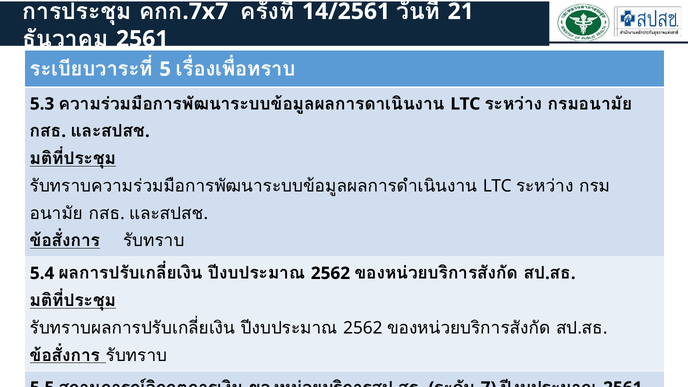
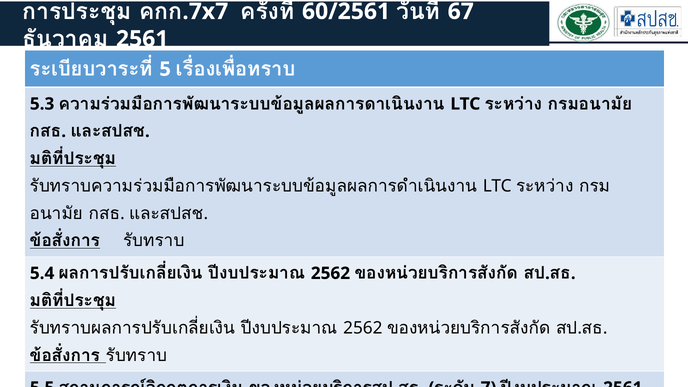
14/2561: 14/2561 -> 60/2561 (346, 11)
21: 21 -> 67 (461, 11)
